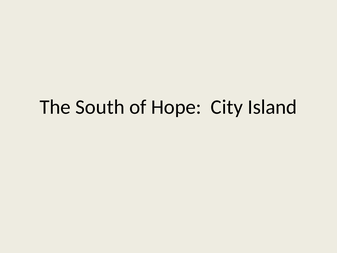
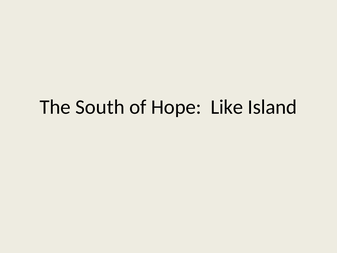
City: City -> Like (227, 107)
